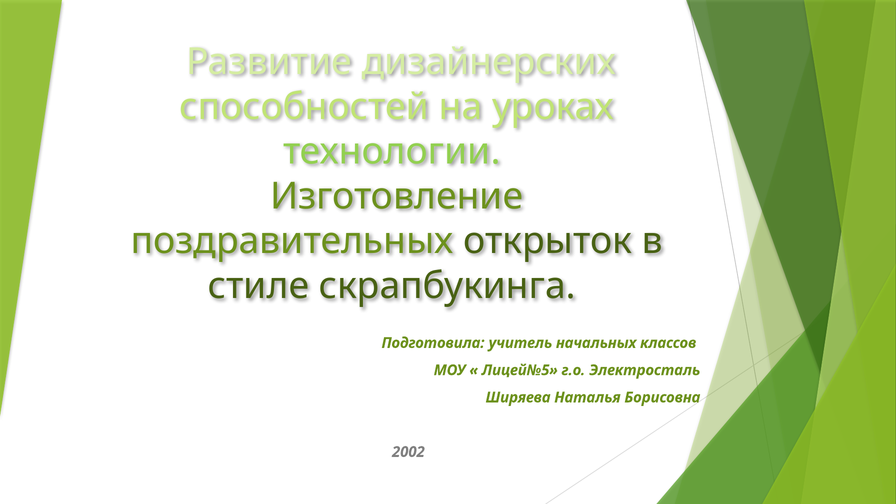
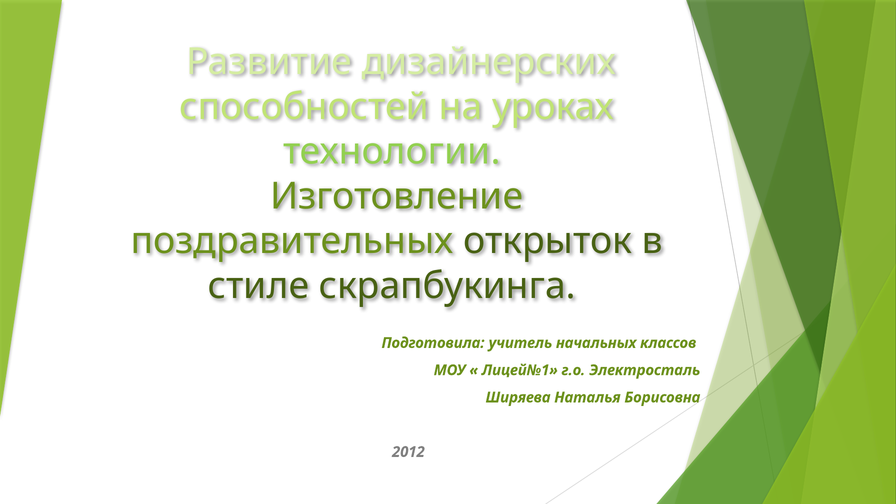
Лицей№5: Лицей№5 -> Лицей№1 (520, 370)
2002: 2002 -> 2012 (408, 452)
